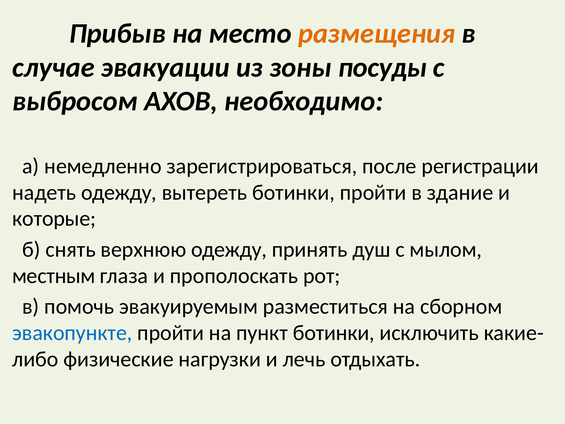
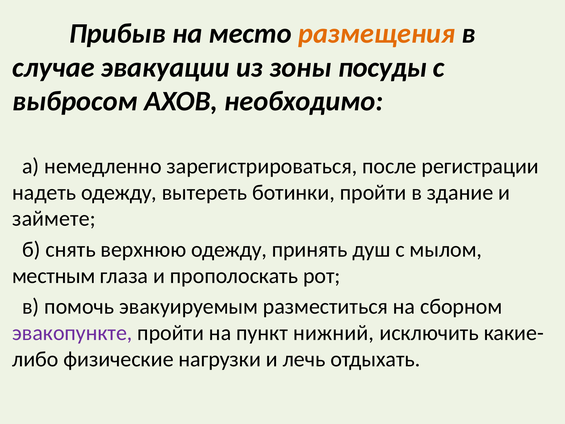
которые: которые -> займете (54, 219)
эвакопункте colour: blue -> purple (72, 333)
пункт ботинки: ботинки -> нижний (334, 333)
